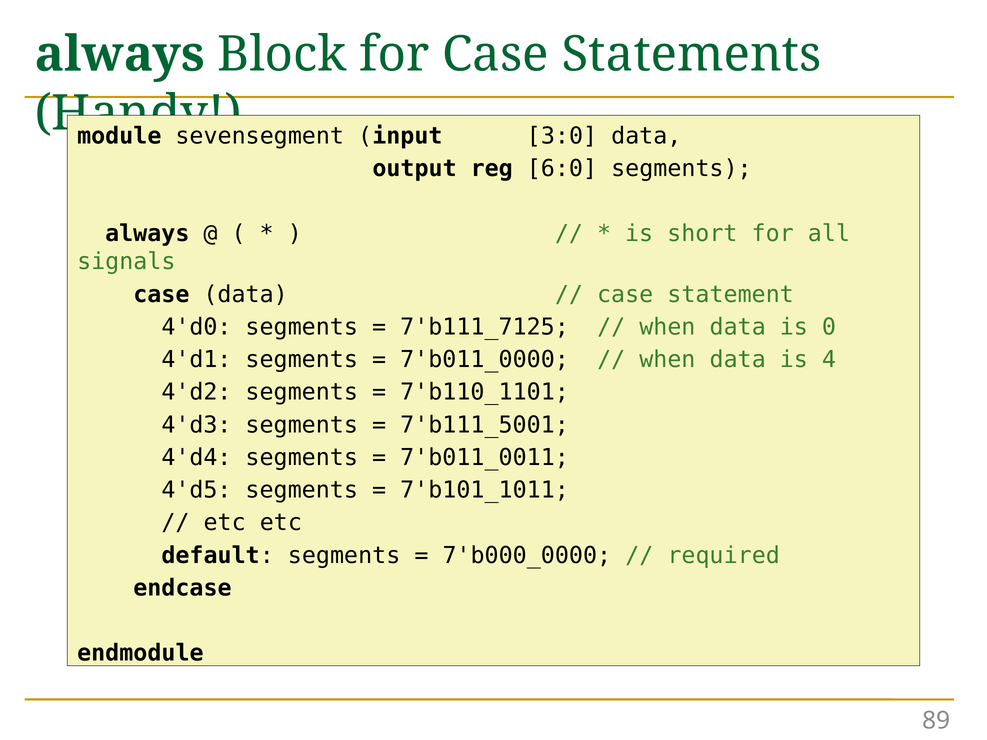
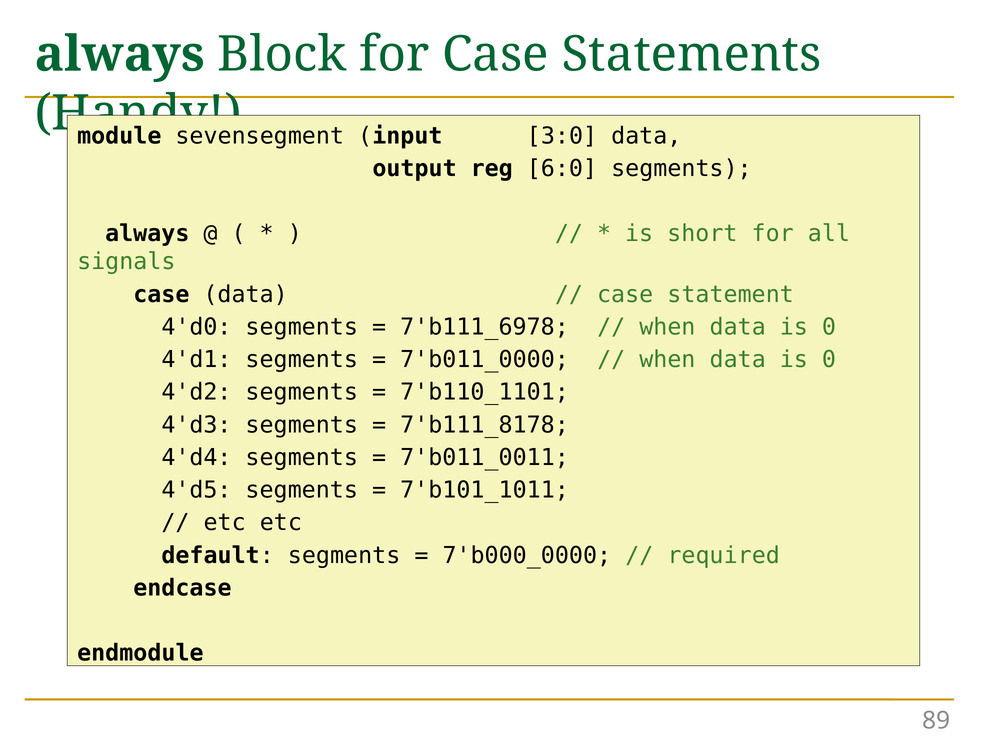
7'b111_7125: 7'b111_7125 -> 7'b111_6978 (485, 327)
4: 4 -> 0 (829, 360)
7'b111_5001: 7'b111_5001 -> 7'b111_8178 (485, 425)
